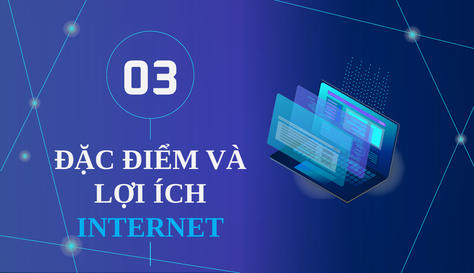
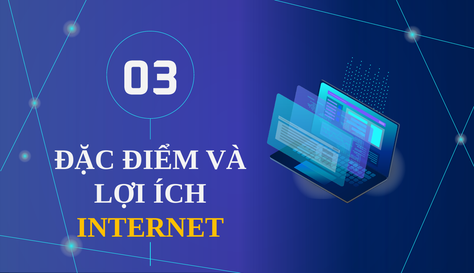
INTERNET colour: light blue -> yellow (150, 228)
